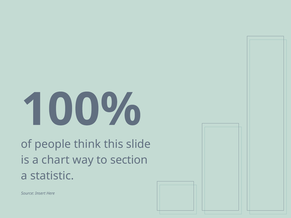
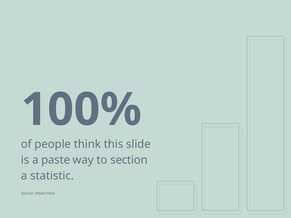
chart: chart -> paste (56, 160)
